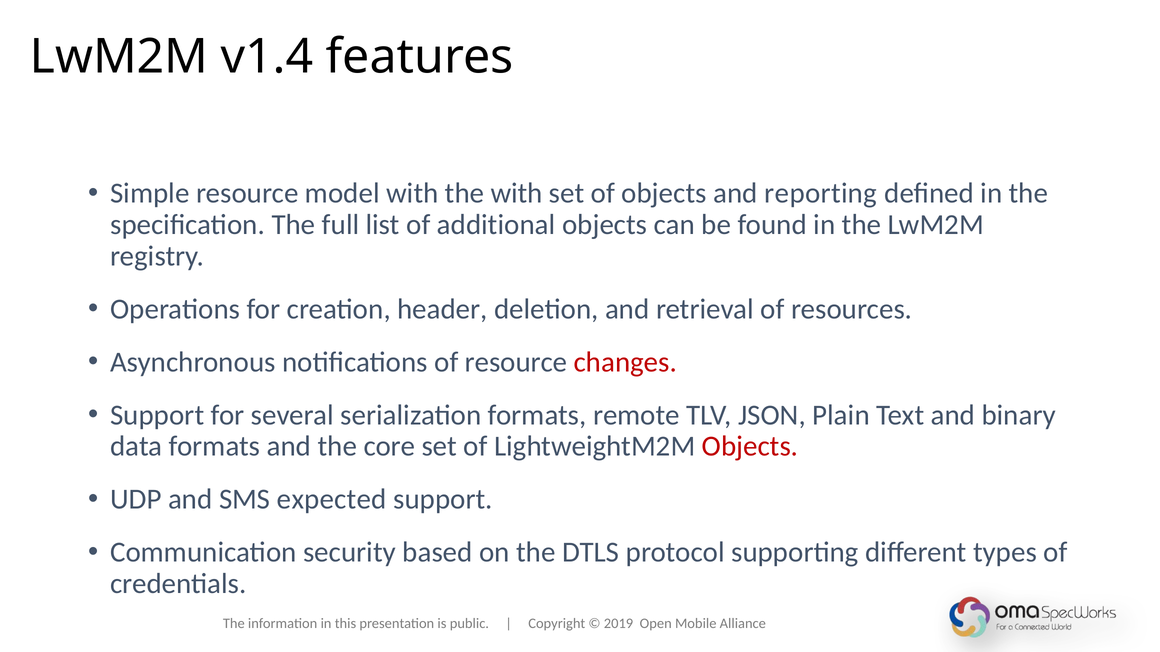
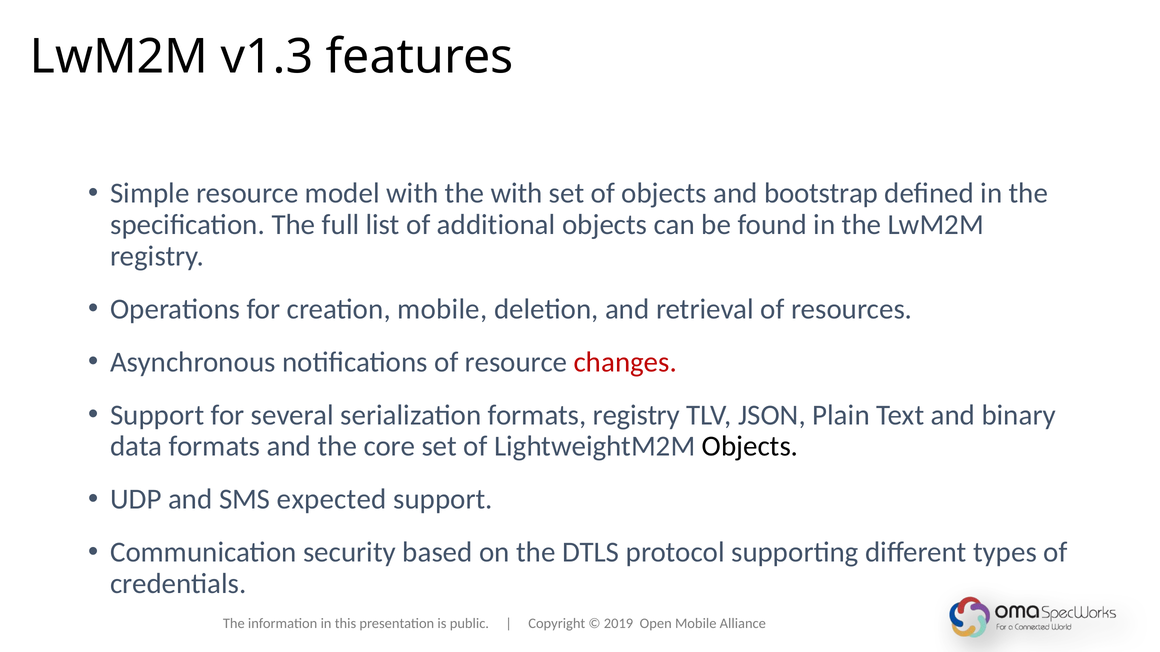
v1.4: v1.4 -> v1.3 (267, 57)
reporting: reporting -> bootstrap (821, 194)
creation header: header -> mobile (442, 309)
formats remote: remote -> registry (636, 415)
Objects colour: red -> black (750, 447)
